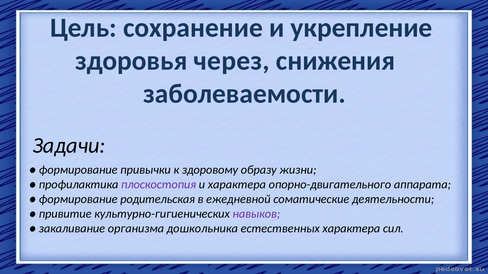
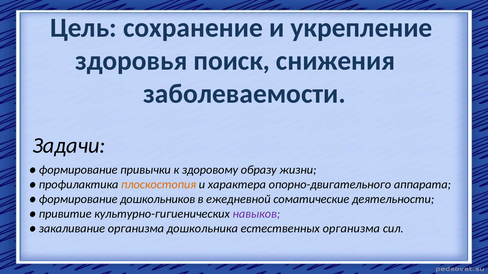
через: через -> поиск (232, 61)
плоскостопия colour: purple -> orange (159, 185)
родительская: родительская -> дошкольников (158, 200)
естественных характера: характера -> организма (351, 229)
